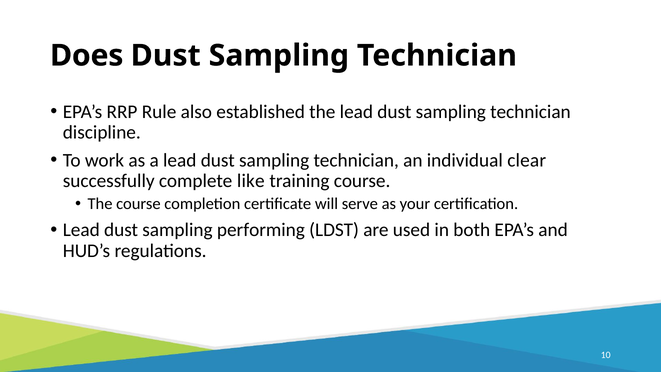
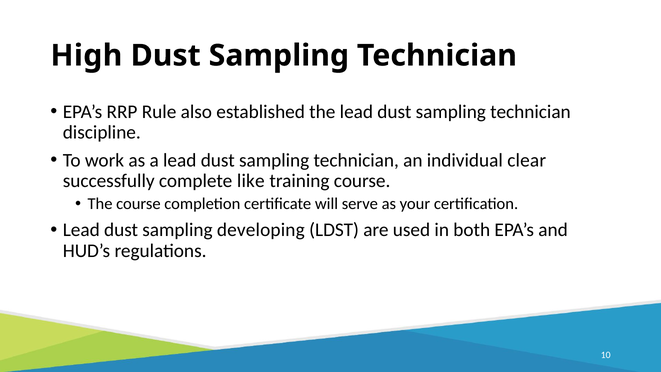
Does: Does -> High (86, 56)
performing: performing -> developing (261, 230)
